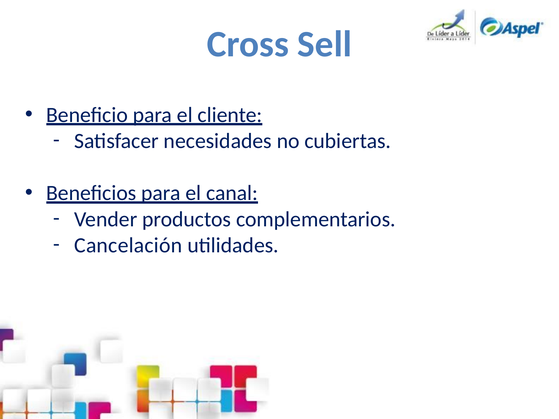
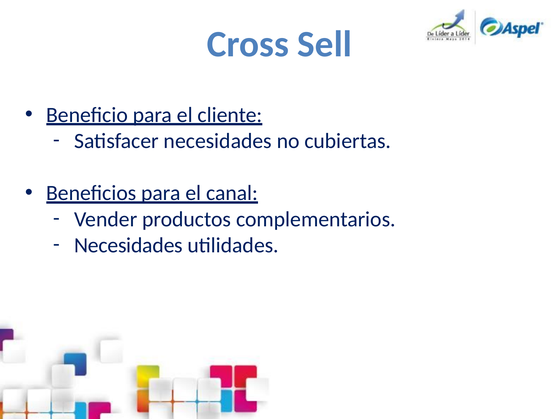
Cancelación: Cancelación -> Necesidades (128, 245)
